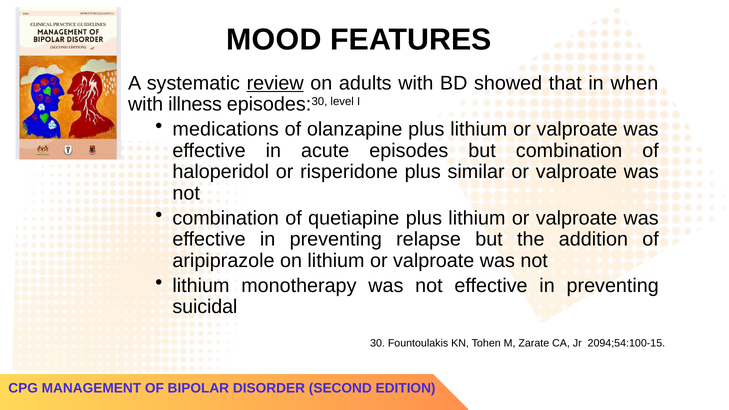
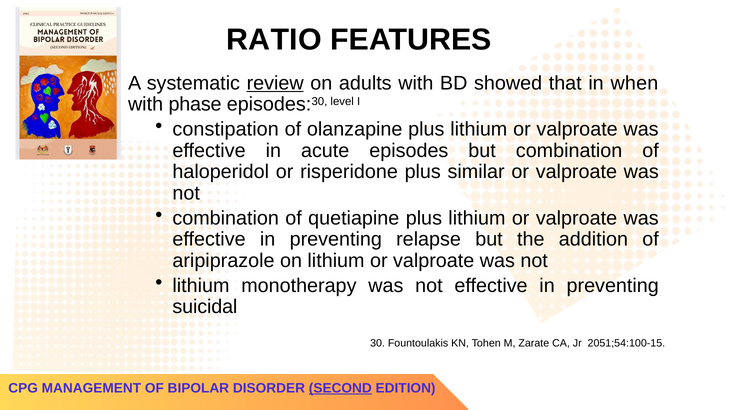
MOOD: MOOD -> RATIO (274, 40)
illness: illness -> phase (195, 104)
medications: medications -> constipation (226, 129)
2094;54:100-15: 2094;54:100-15 -> 2051;54:100-15 (626, 343)
SECOND underline: none -> present (340, 388)
